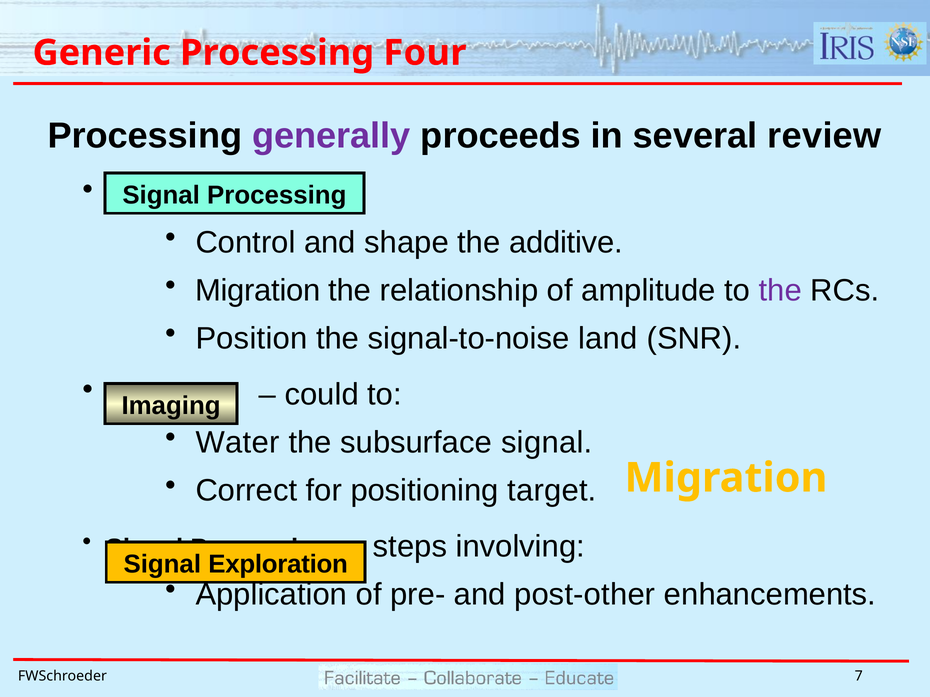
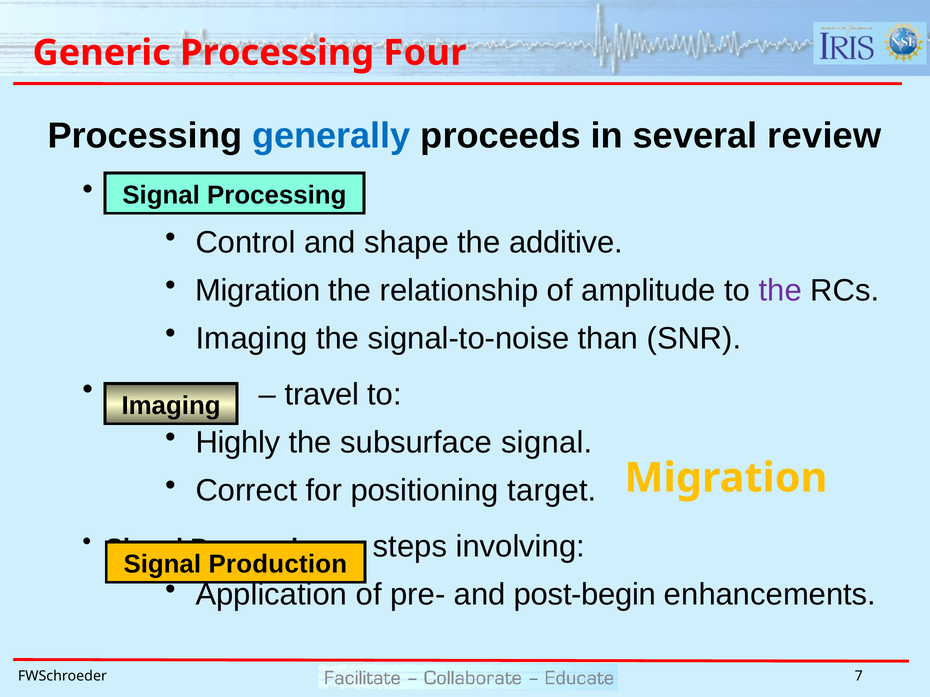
generally colour: purple -> blue (331, 136)
Position: Position -> Imaging (251, 339)
land: land -> than (608, 339)
could: could -> travel (322, 395)
Water: Water -> Highly (238, 443)
Exploration: Exploration -> Production (278, 564)
post-other: post-other -> post-begin (585, 595)
